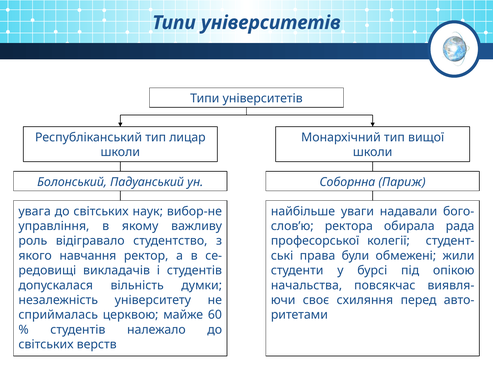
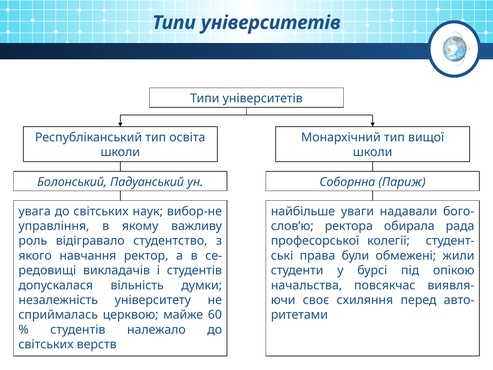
лицар: лицар -> освіта (187, 137)
